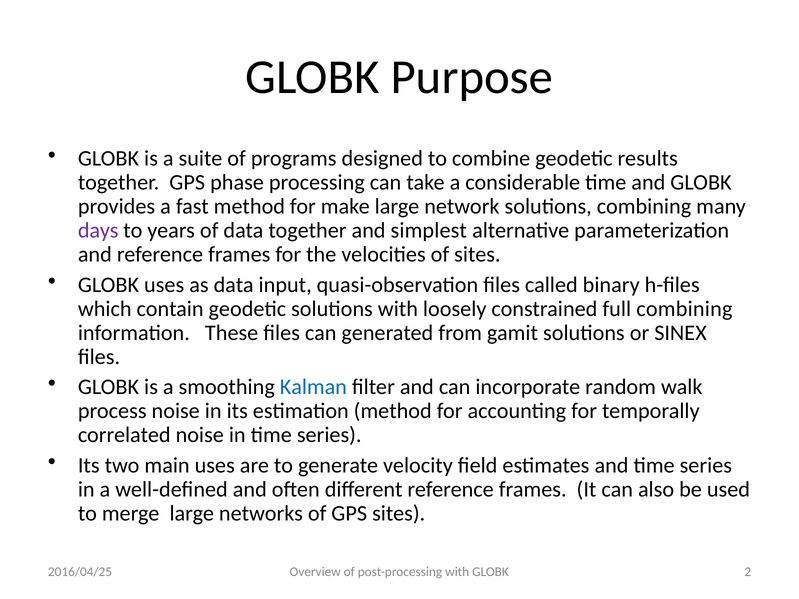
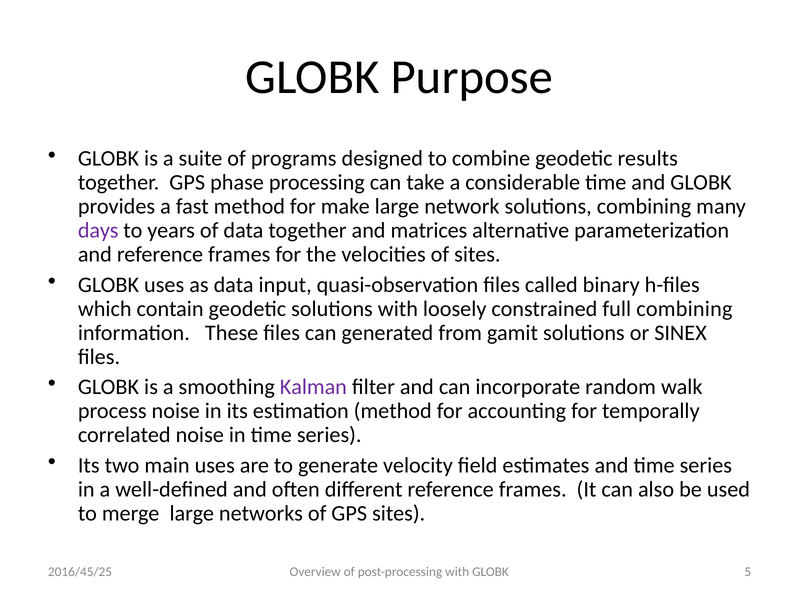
simplest: simplest -> matrices (429, 231)
Kalman colour: blue -> purple (313, 387)
2: 2 -> 5 (748, 572)
2016/04/25: 2016/04/25 -> 2016/45/25 (80, 572)
